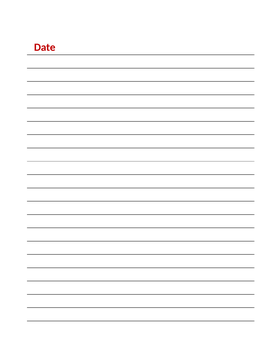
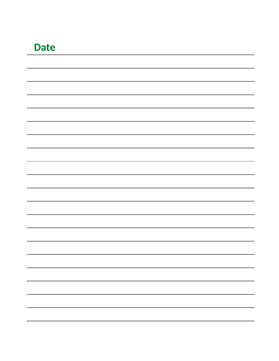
Date colour: red -> green (45, 47)
